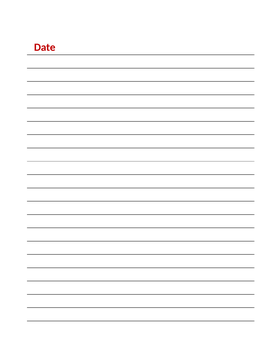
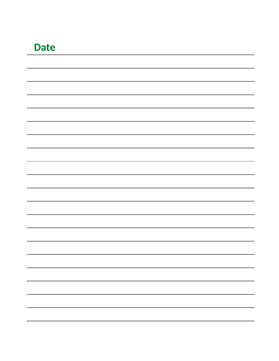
Date colour: red -> green (45, 47)
